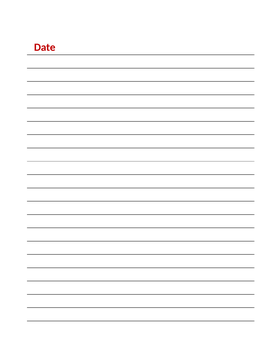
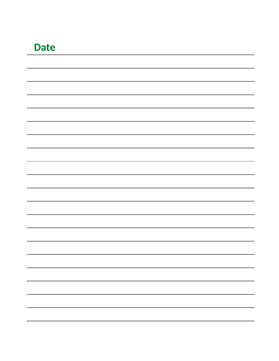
Date colour: red -> green (45, 47)
